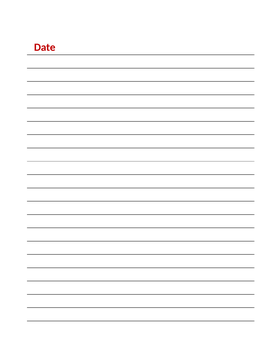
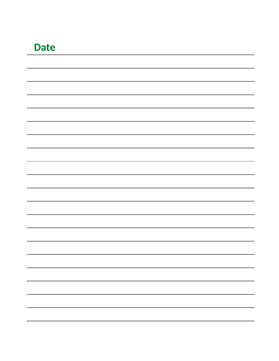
Date colour: red -> green (45, 47)
